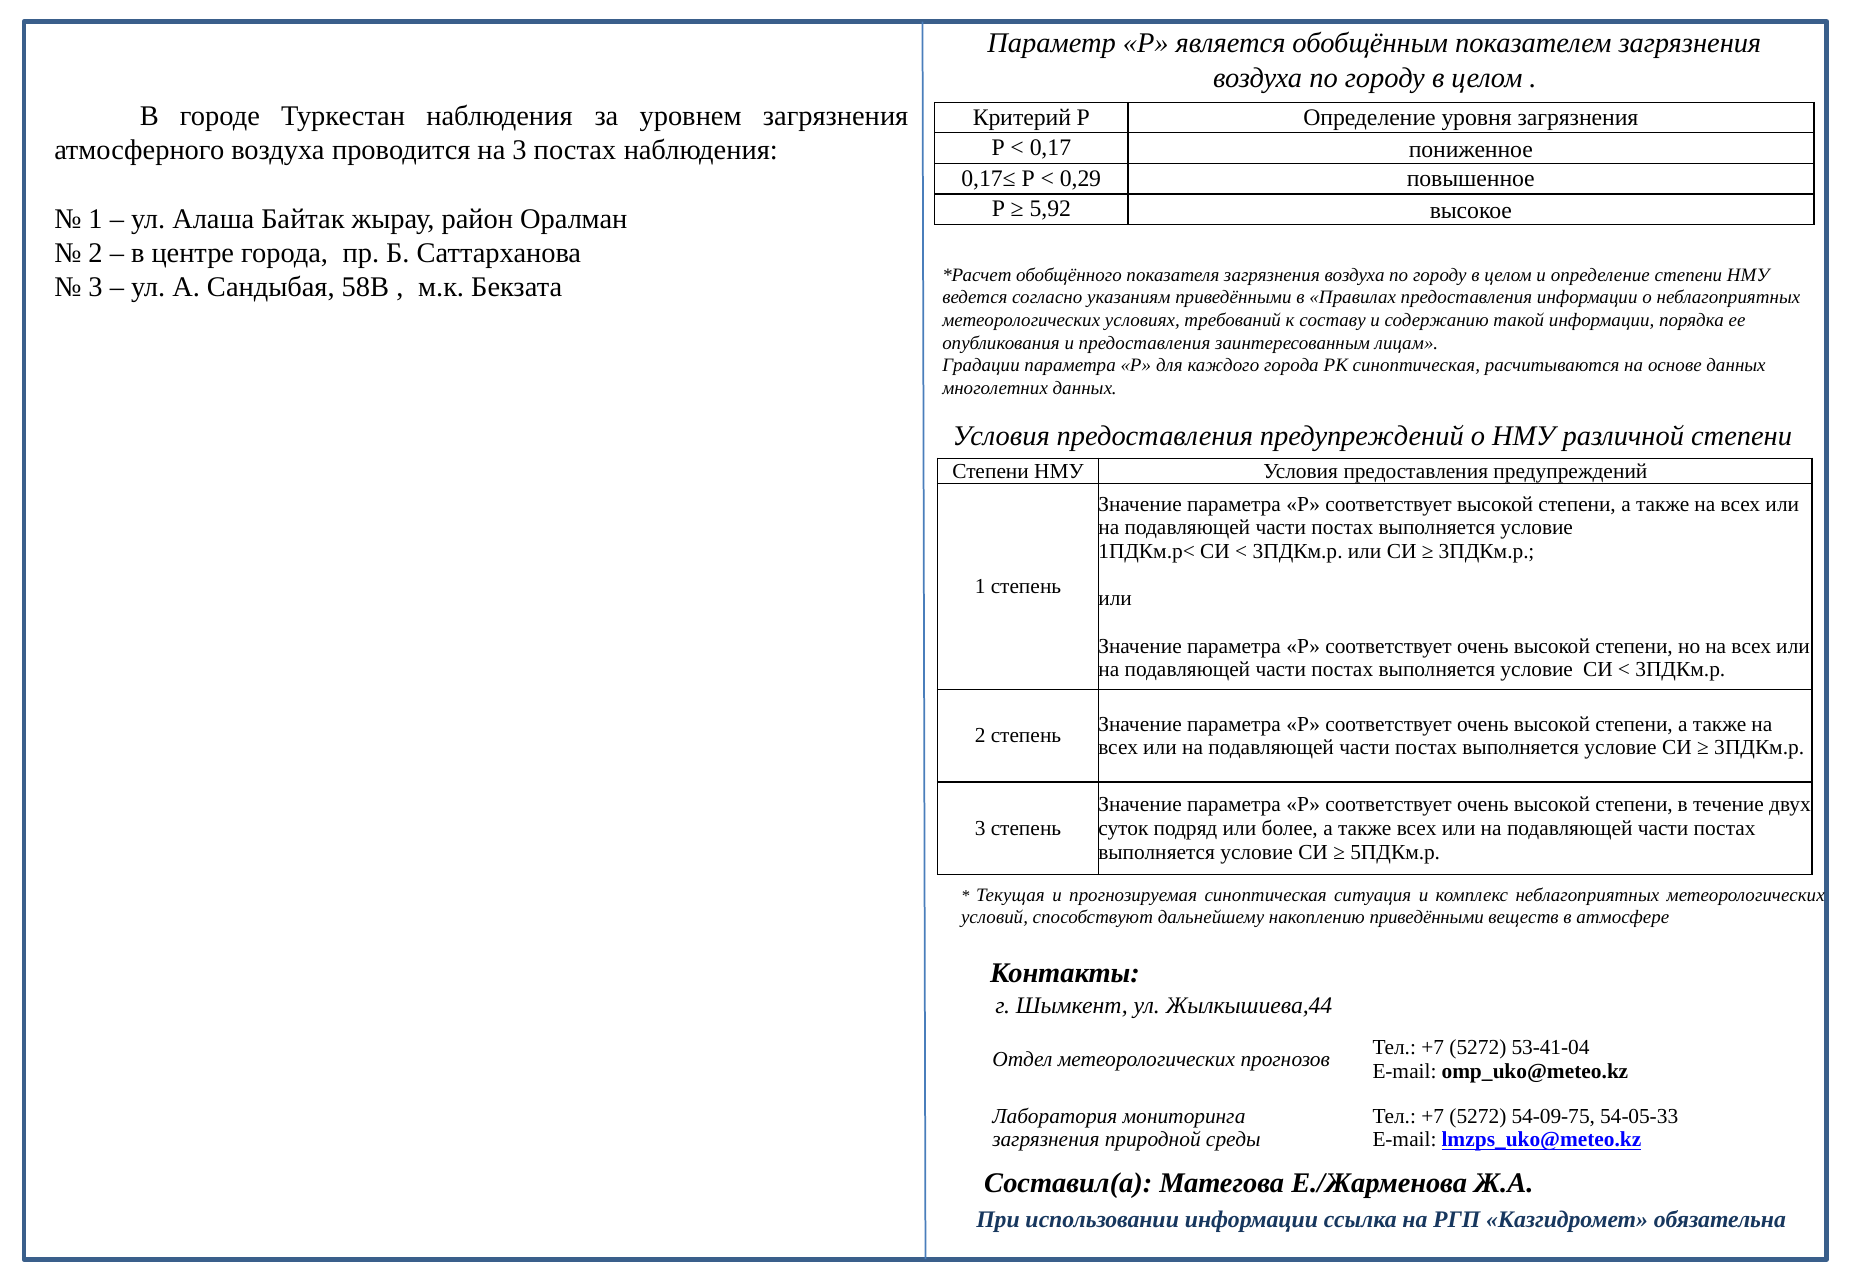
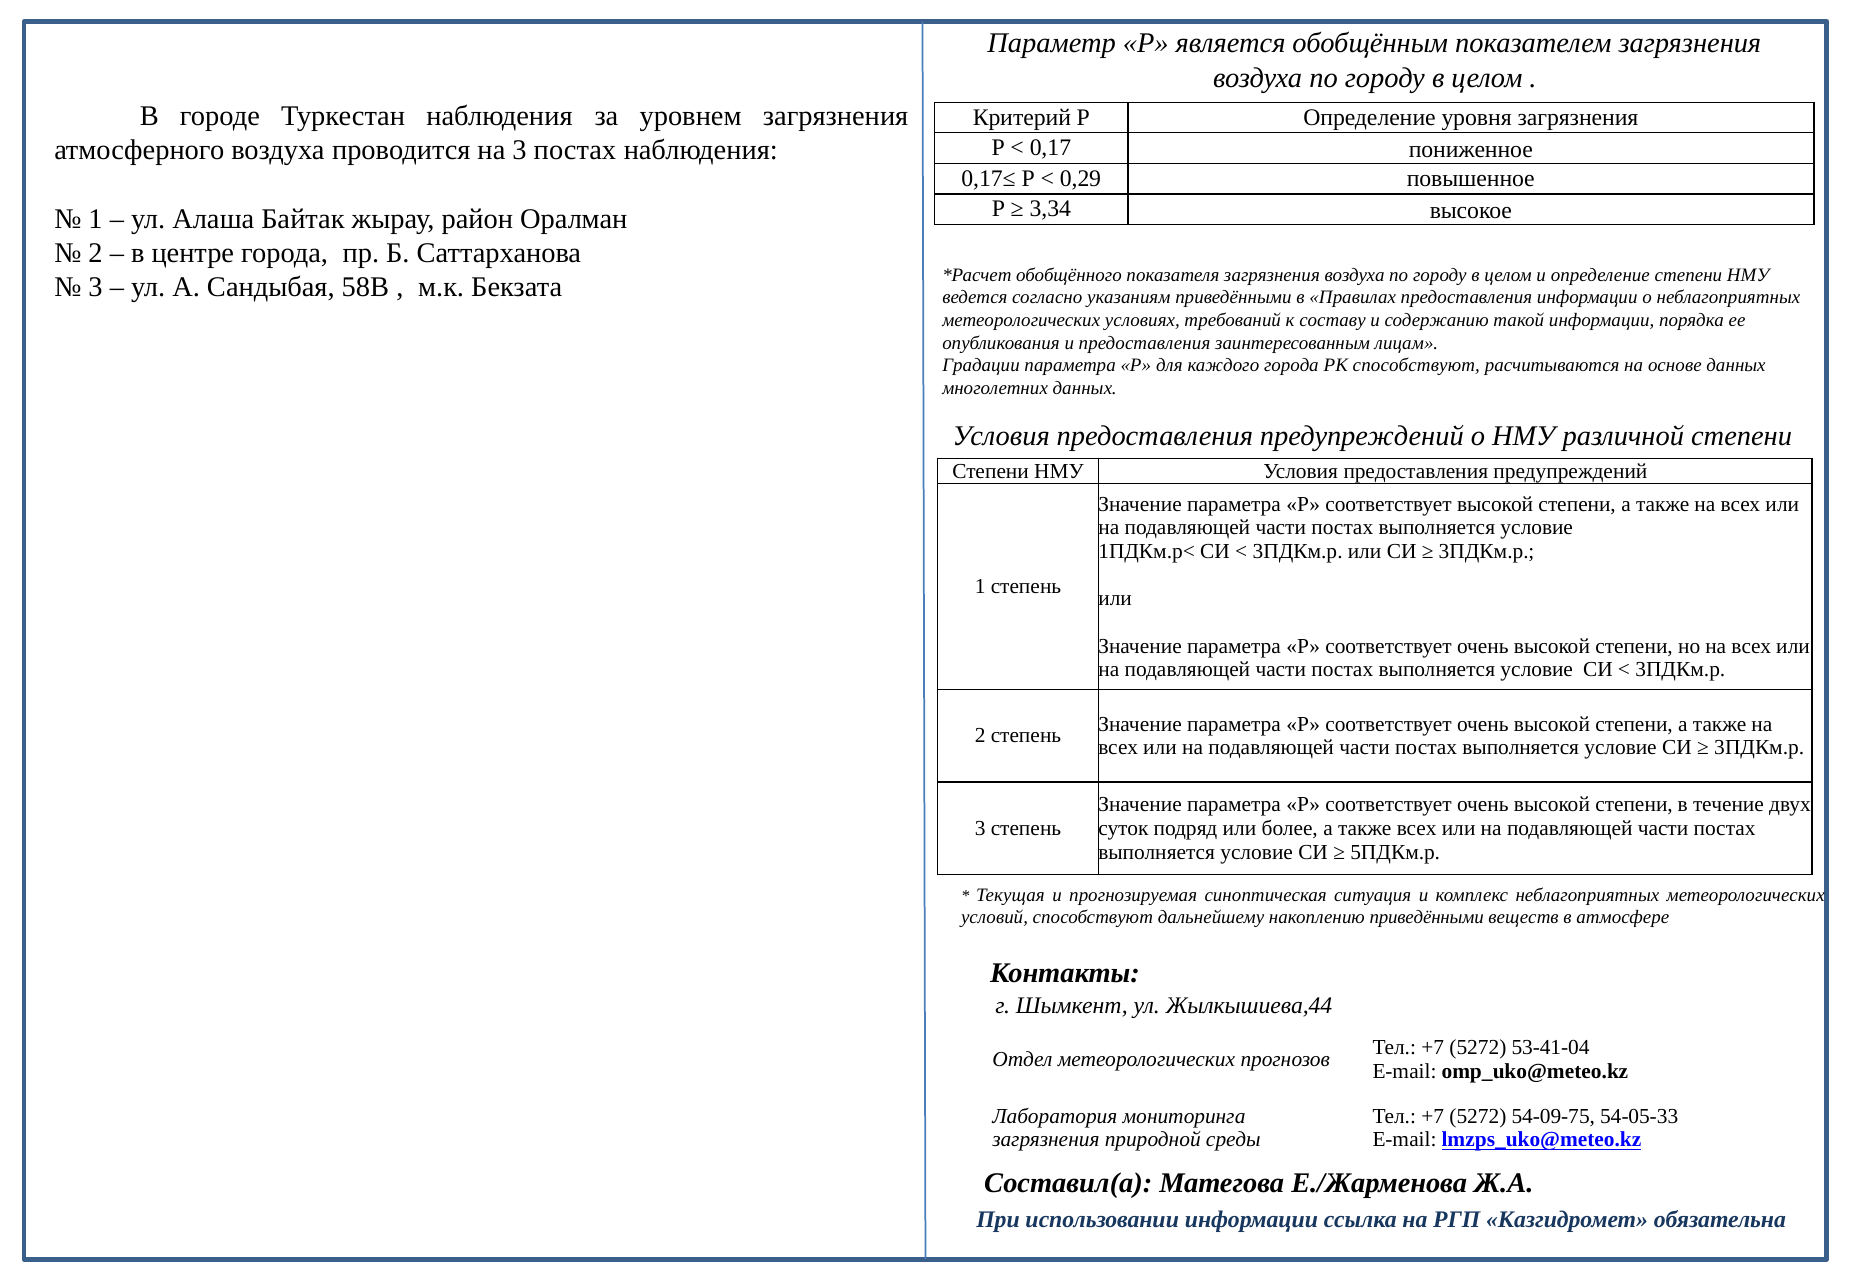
5,92: 5,92 -> 3,34 (1050, 209)
РК синоптическая: синоптическая -> способствуют (1416, 366)
